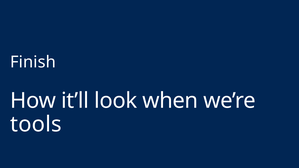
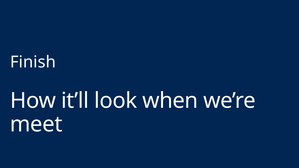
tools: tools -> meet (36, 124)
